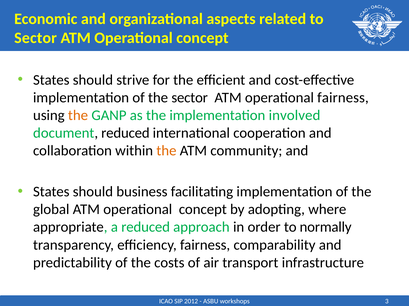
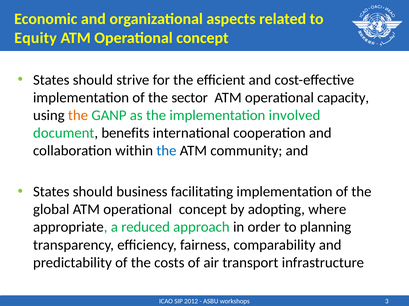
Sector: Sector -> Equity (36, 38)
operational fairness: fairness -> capacity (343, 98)
document reduced: reduced -> benefits (125, 133)
the colour: orange -> blue (166, 151)
normally: normally -> planning (326, 228)
